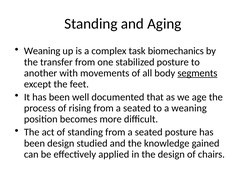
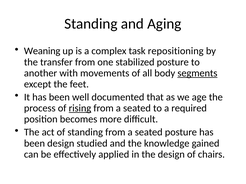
biomechanics: biomechanics -> repositioning (176, 51)
rising underline: none -> present (80, 108)
a weaning: weaning -> required (189, 108)
